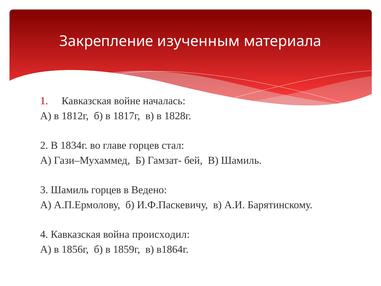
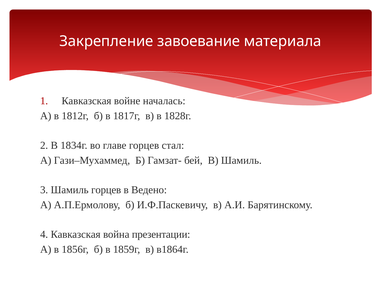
изученным: изученным -> завоевание (199, 41)
происходил: происходил -> презентации (161, 234)
